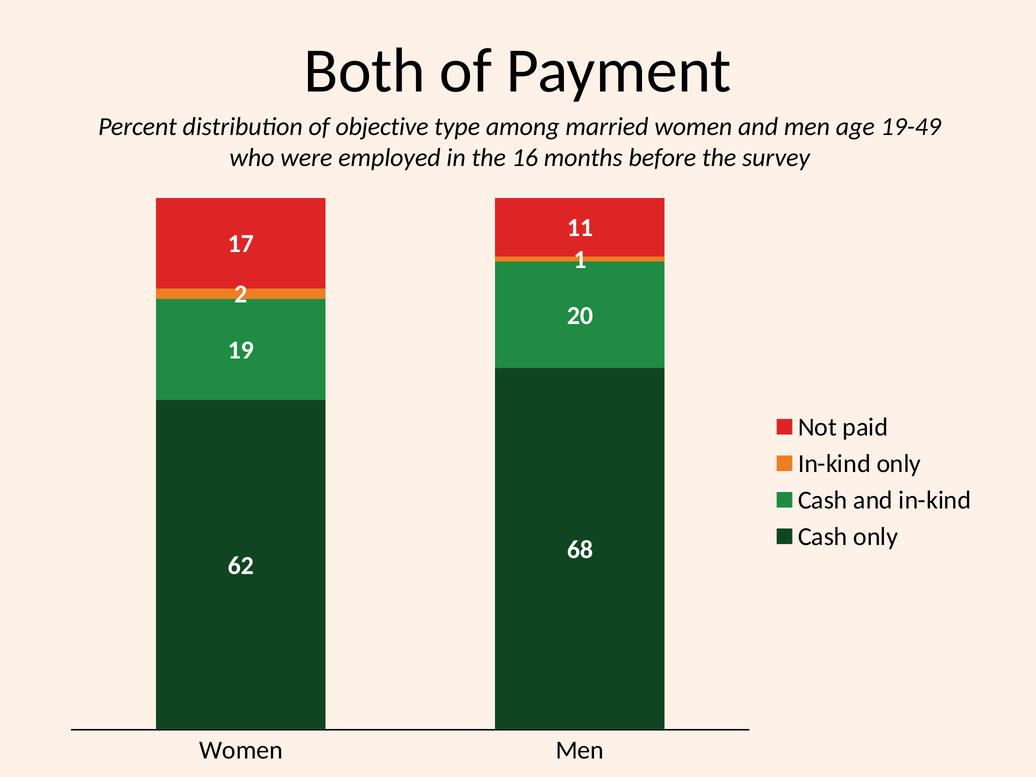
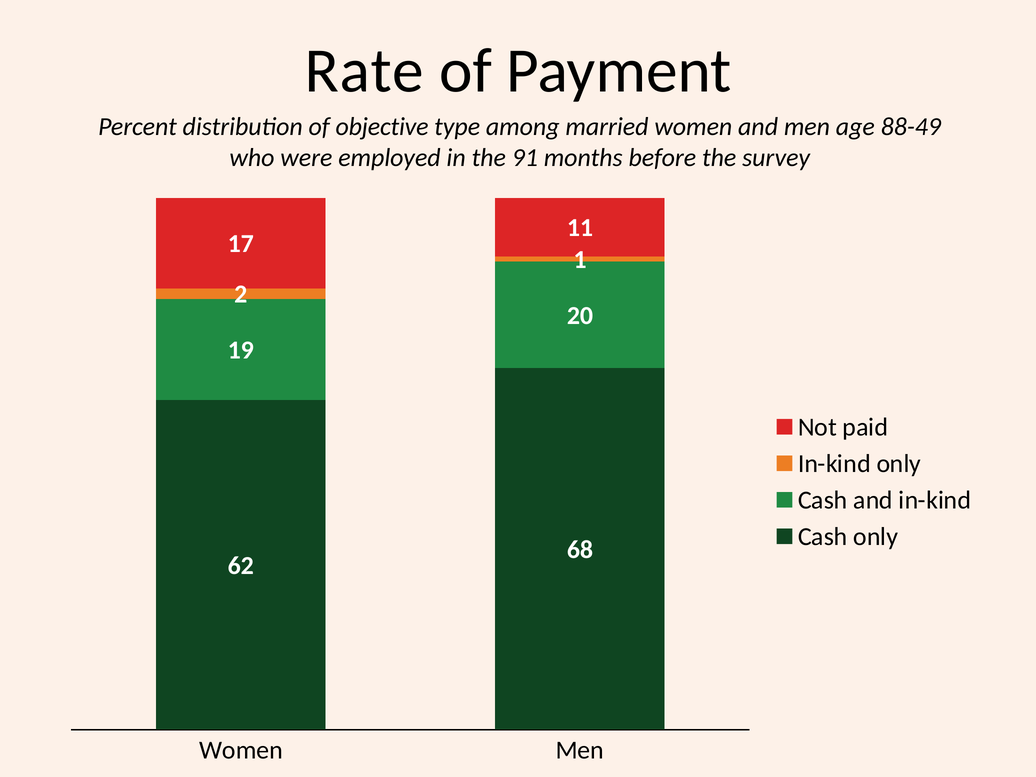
Both: Both -> Rate (364, 71)
19-49: 19-49 -> 88-49 (911, 127)
16: 16 -> 91 (525, 158)
